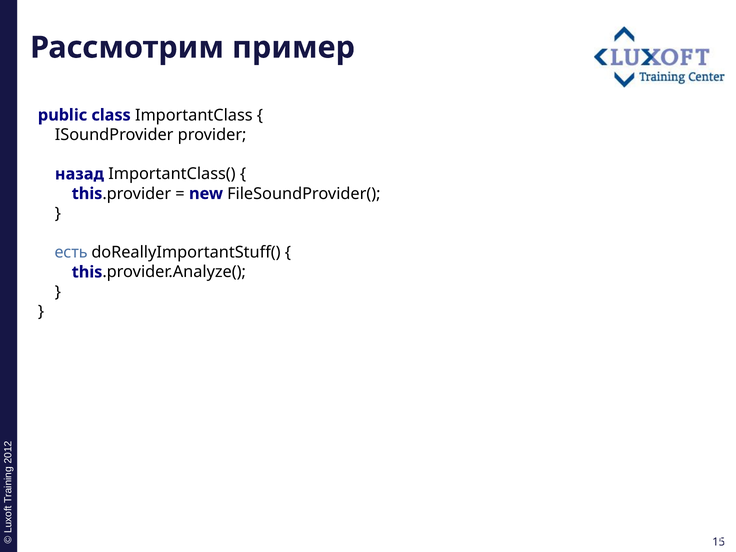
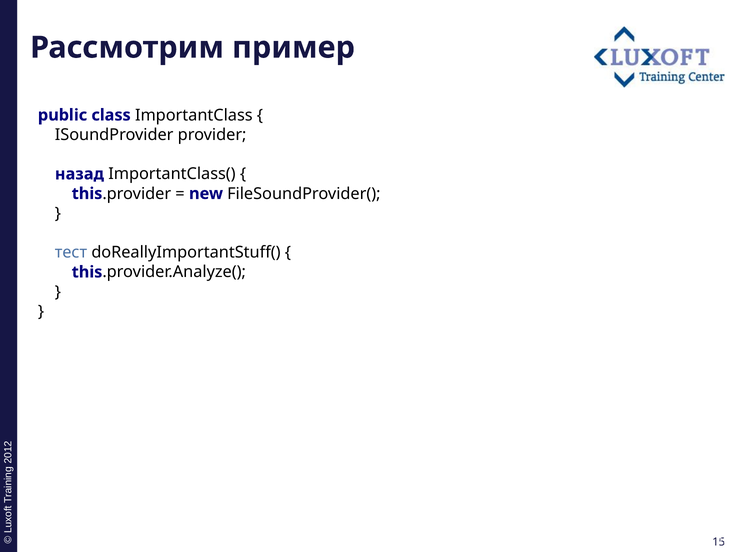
есть: есть -> тест (71, 252)
